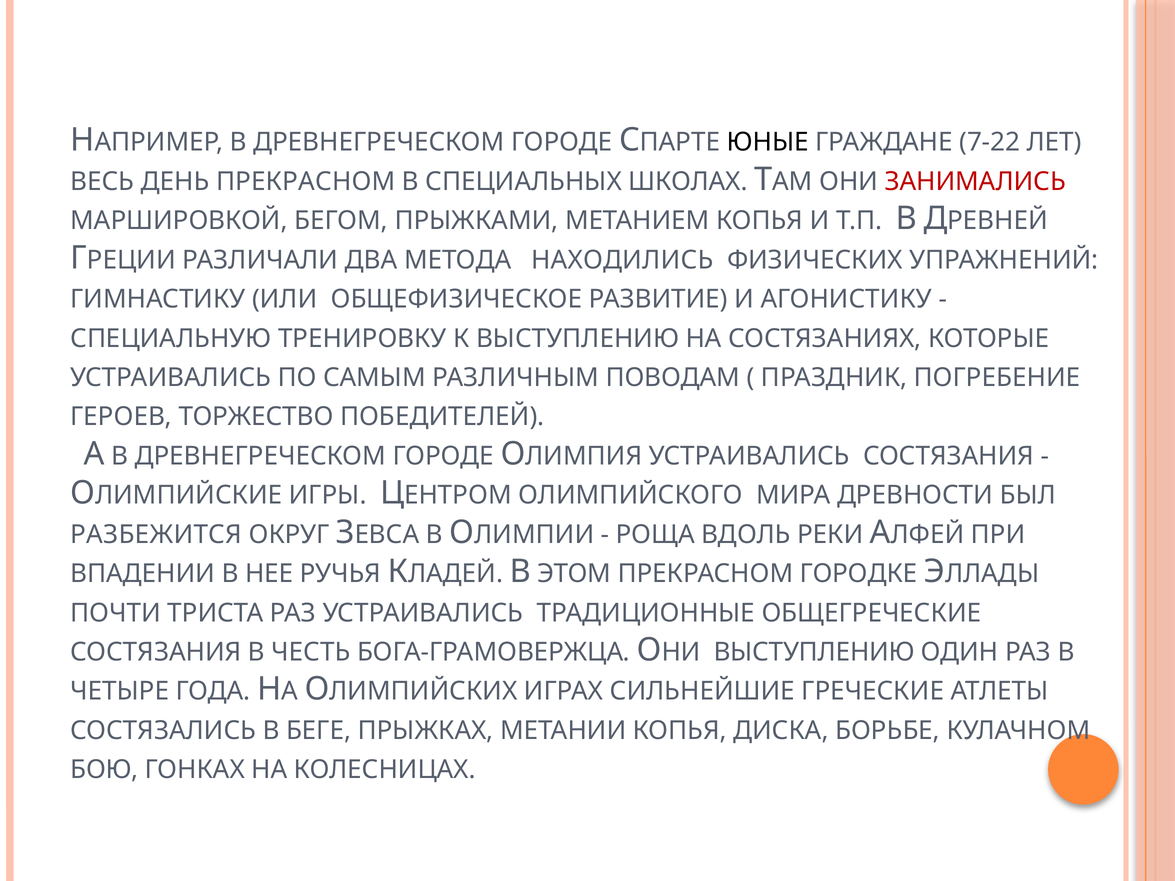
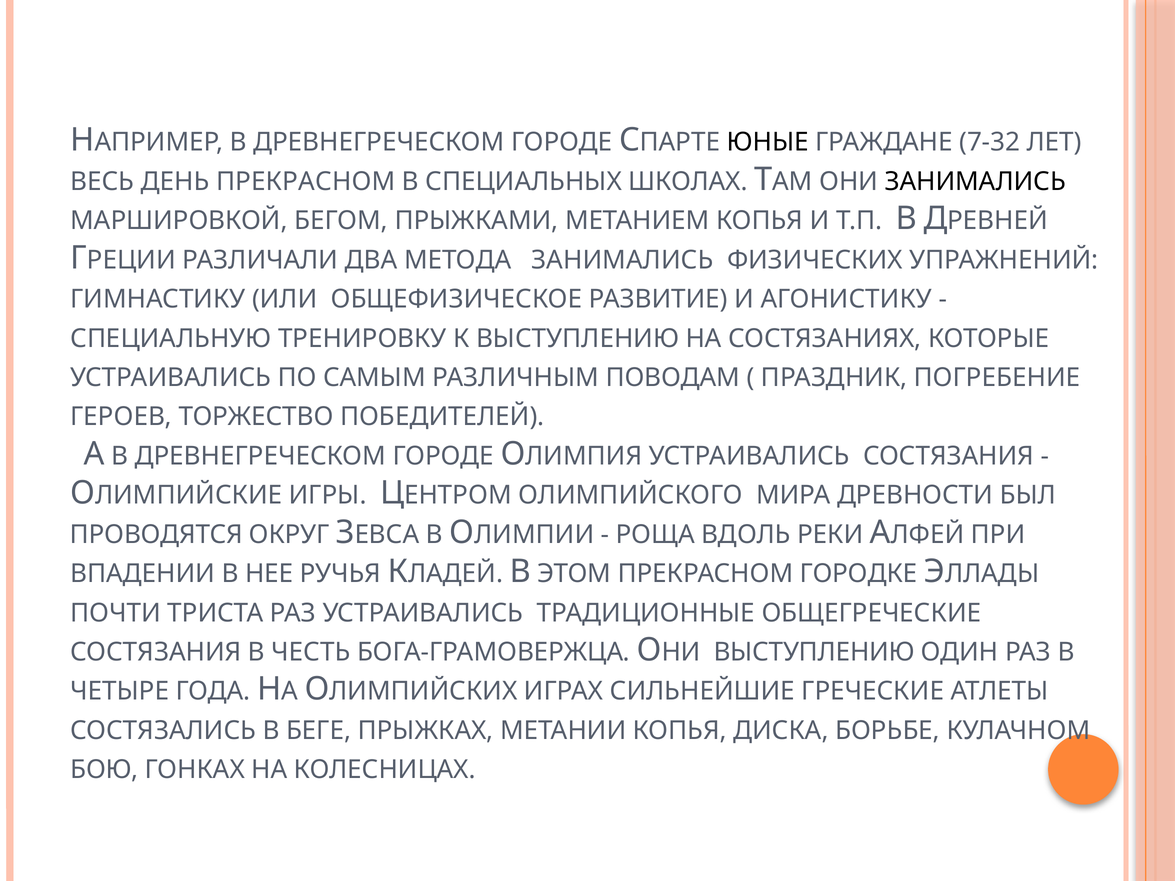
7-22: 7-22 -> 7-32 (990, 142)
ЗАНИМАЛИСЬ colour: red -> black (975, 182)
МЕТОДА НАХОДИЛИСЬ: НАХОДИЛИСЬ -> ЗАНИМАЛИСЬ (622, 260)
РАЗБЕЖИТСЯ: РАЗБЕЖИТСЯ -> ПРОВОДЯТСЯ (156, 535)
